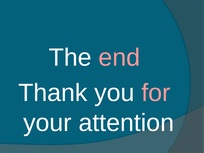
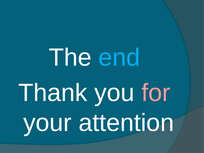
end colour: pink -> light blue (119, 58)
